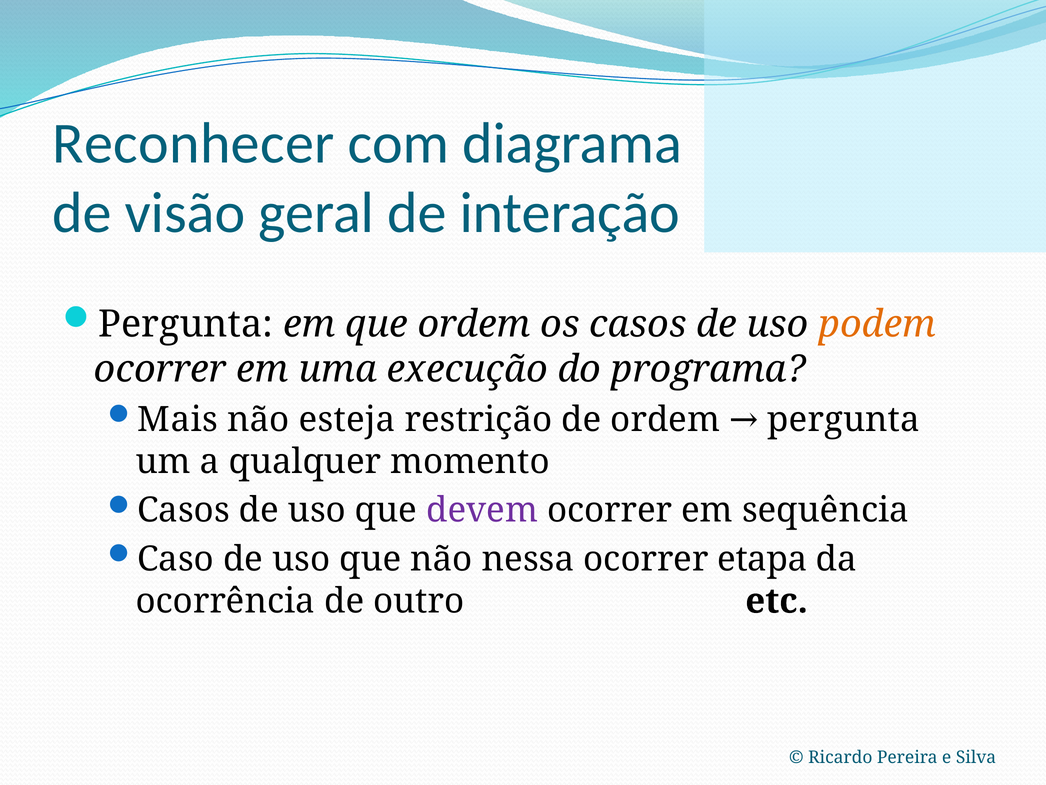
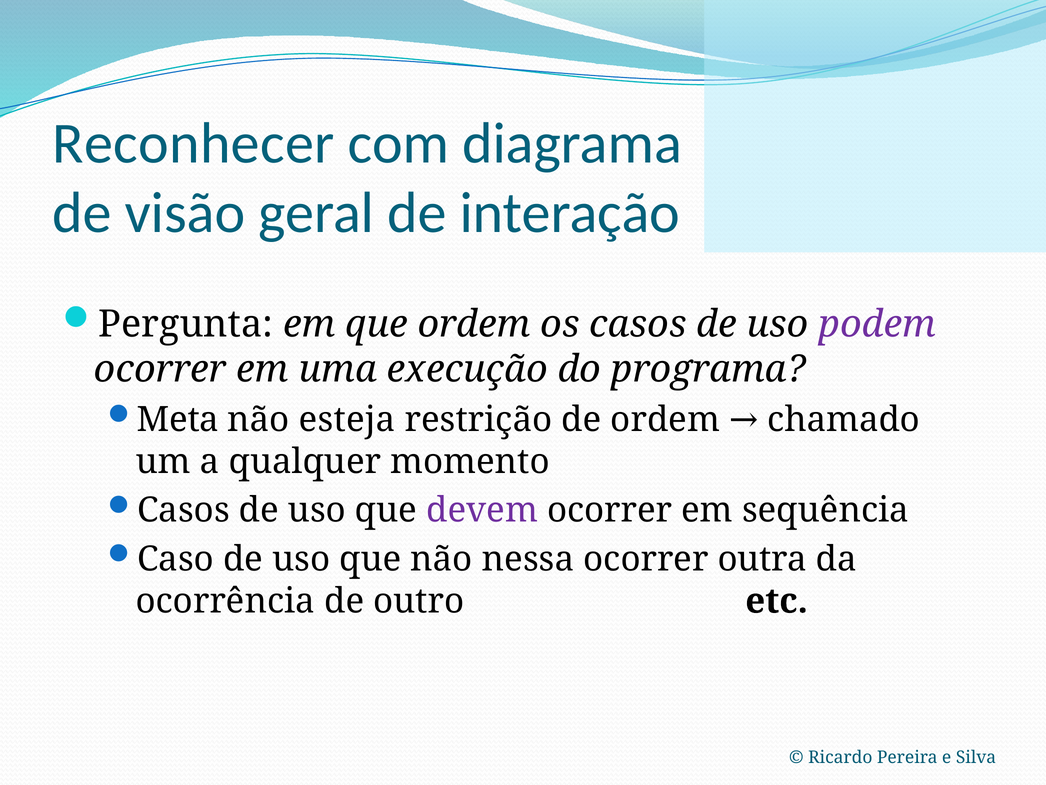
podem colour: orange -> purple (877, 324)
Mais: Mais -> Meta (178, 419)
ordem pergunta: pergunta -> chamado (844, 419)
etapa: etapa -> outra (762, 559)
